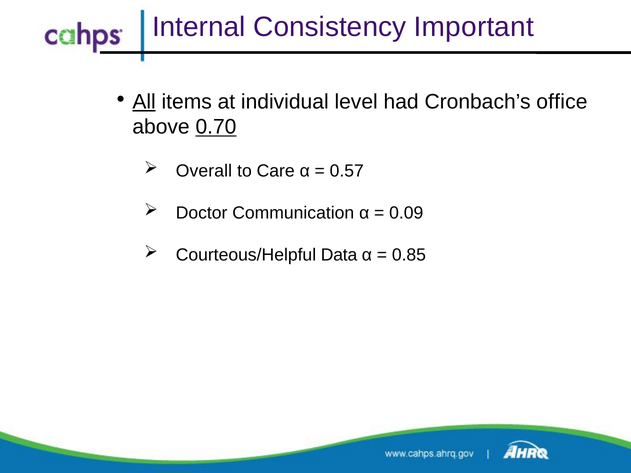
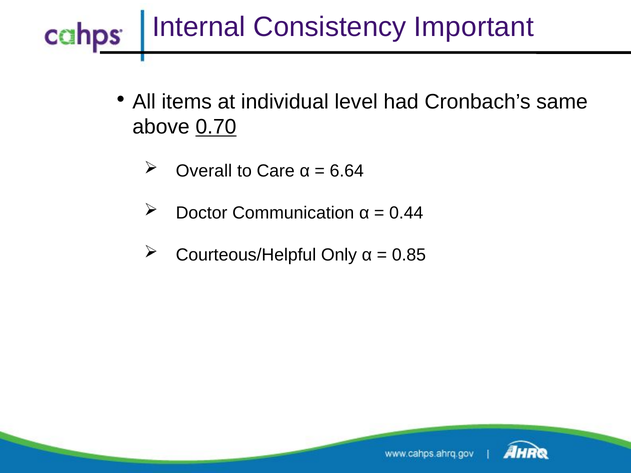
All underline: present -> none (144, 102)
office: office -> same (562, 102)
0.57: 0.57 -> 6.64 (347, 171)
0.09: 0.09 -> 0.44 (406, 213)
Data: Data -> Only (339, 255)
